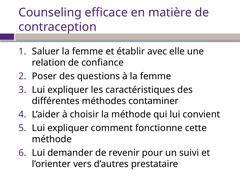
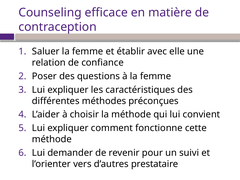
contaminer: contaminer -> préconçues (154, 101)
